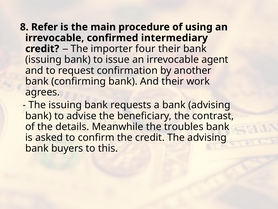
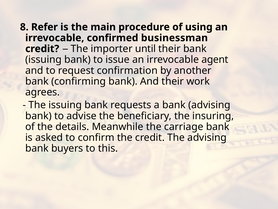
intermediary: intermediary -> businessman (174, 38)
four: four -> until (146, 49)
contrast: contrast -> insuring (213, 116)
troubles: troubles -> carriage (184, 126)
